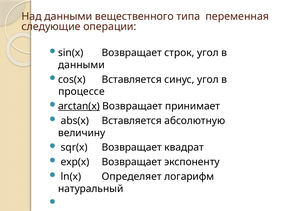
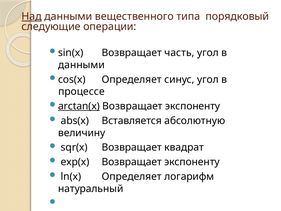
Над underline: none -> present (32, 16)
переменная: переменная -> порядковый (237, 16)
строк: строк -> часть (179, 53)
cos(x Вставляется: Вставляется -> Определяет (132, 79)
принимает: принимает -> экспоненту (193, 106)
